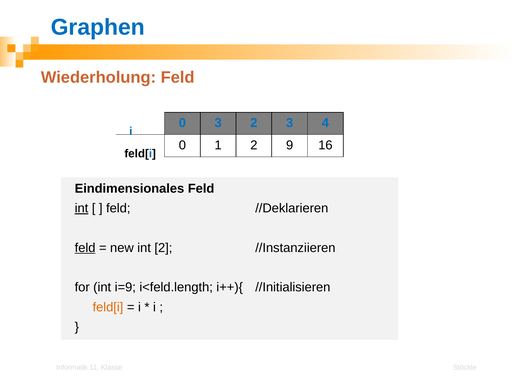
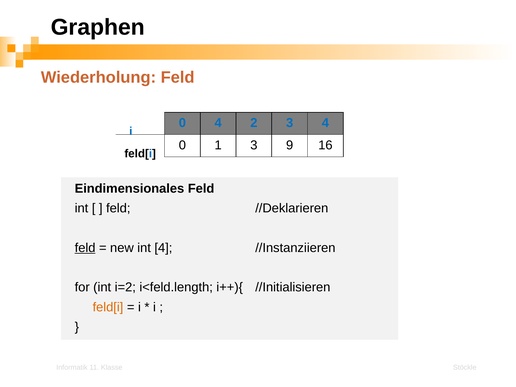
Graphen colour: blue -> black (98, 27)
0 3: 3 -> 4 (218, 123)
1 2: 2 -> 3 (254, 145)
int underline: present -> none (81, 208)
int 2: 2 -> 4 (163, 248)
i=9: i=9 -> i=2 (125, 287)
